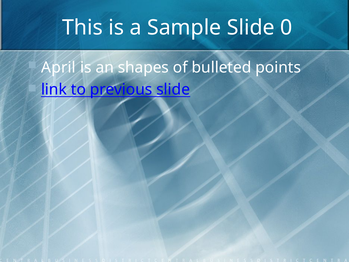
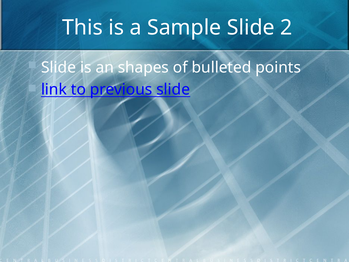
0: 0 -> 2 (286, 28)
April: April -> Slide (59, 67)
